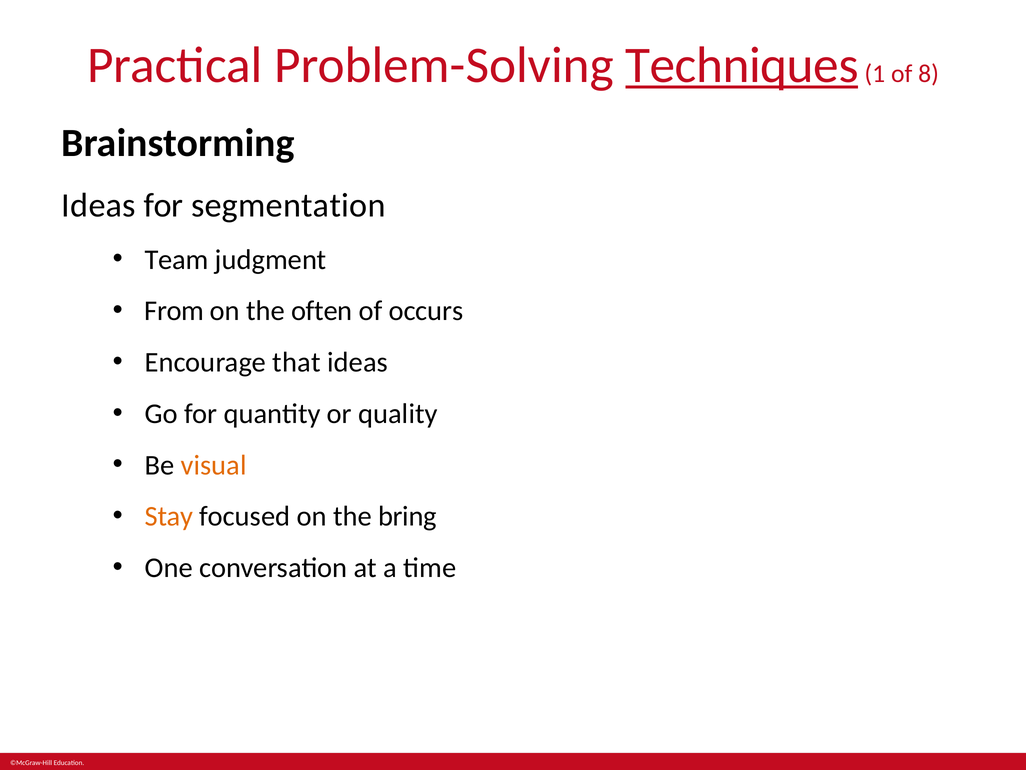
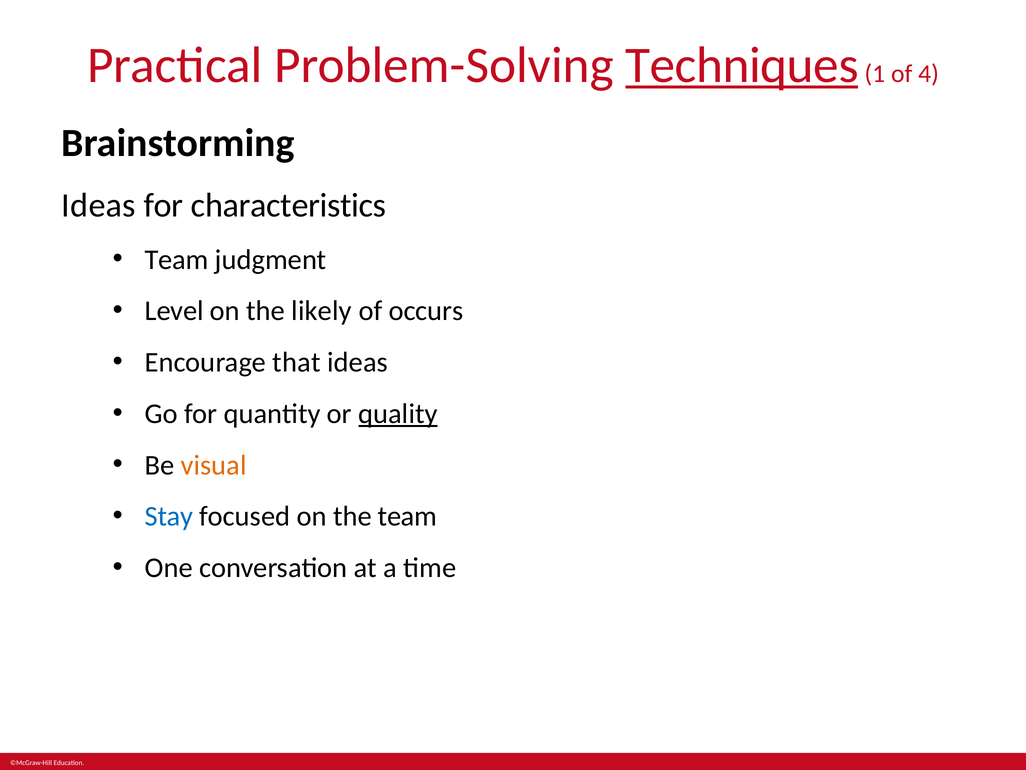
8: 8 -> 4 (929, 74)
segmentation: segmentation -> characteristics (289, 205)
From: From -> Level (174, 311)
often: often -> likely (322, 311)
quality underline: none -> present (398, 414)
Stay colour: orange -> blue (169, 516)
the bring: bring -> team (407, 516)
